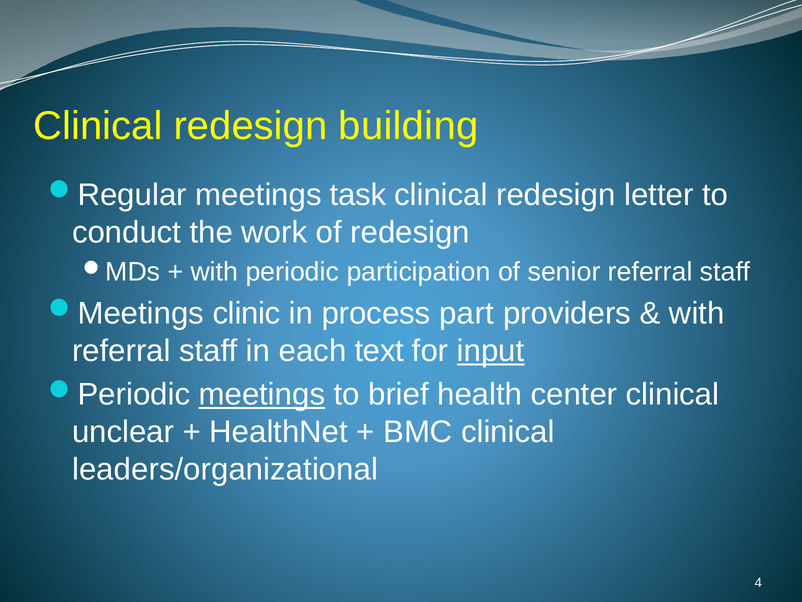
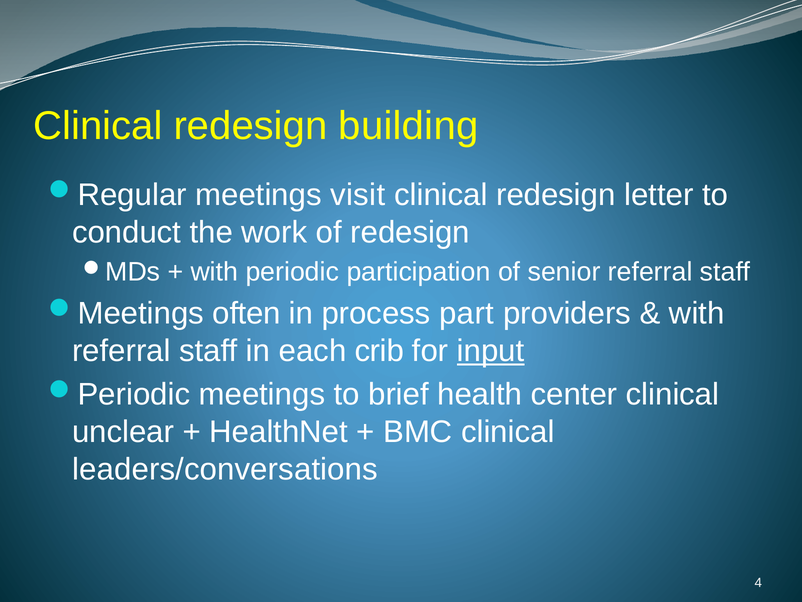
task: task -> visit (358, 195)
clinic: clinic -> often (247, 313)
text: text -> crib (379, 351)
meetings underline: present -> none (262, 394)
leaders/organizational: leaders/organizational -> leaders/conversations (225, 469)
